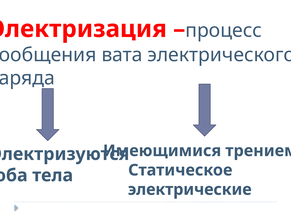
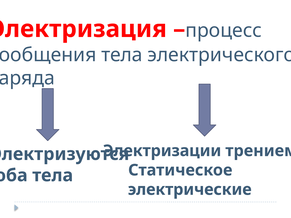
вата: вата -> тела (122, 55)
Имеющимися: Имеющимися -> Электризации (162, 151)
